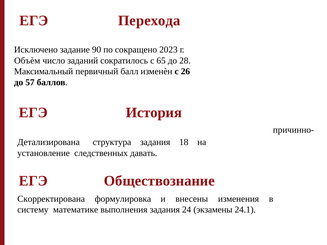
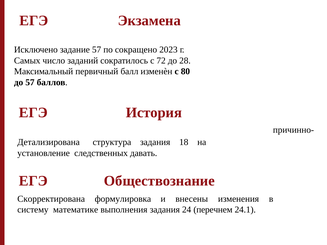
Перехода: Перехода -> Экзамена (149, 21)
задание 90: 90 -> 57 (97, 50)
Объѐм: Объѐм -> Самых (27, 61)
65: 65 -> 72 (161, 61)
26: 26 -> 80 (185, 72)
экзамены: экзамены -> перечнем (213, 210)
